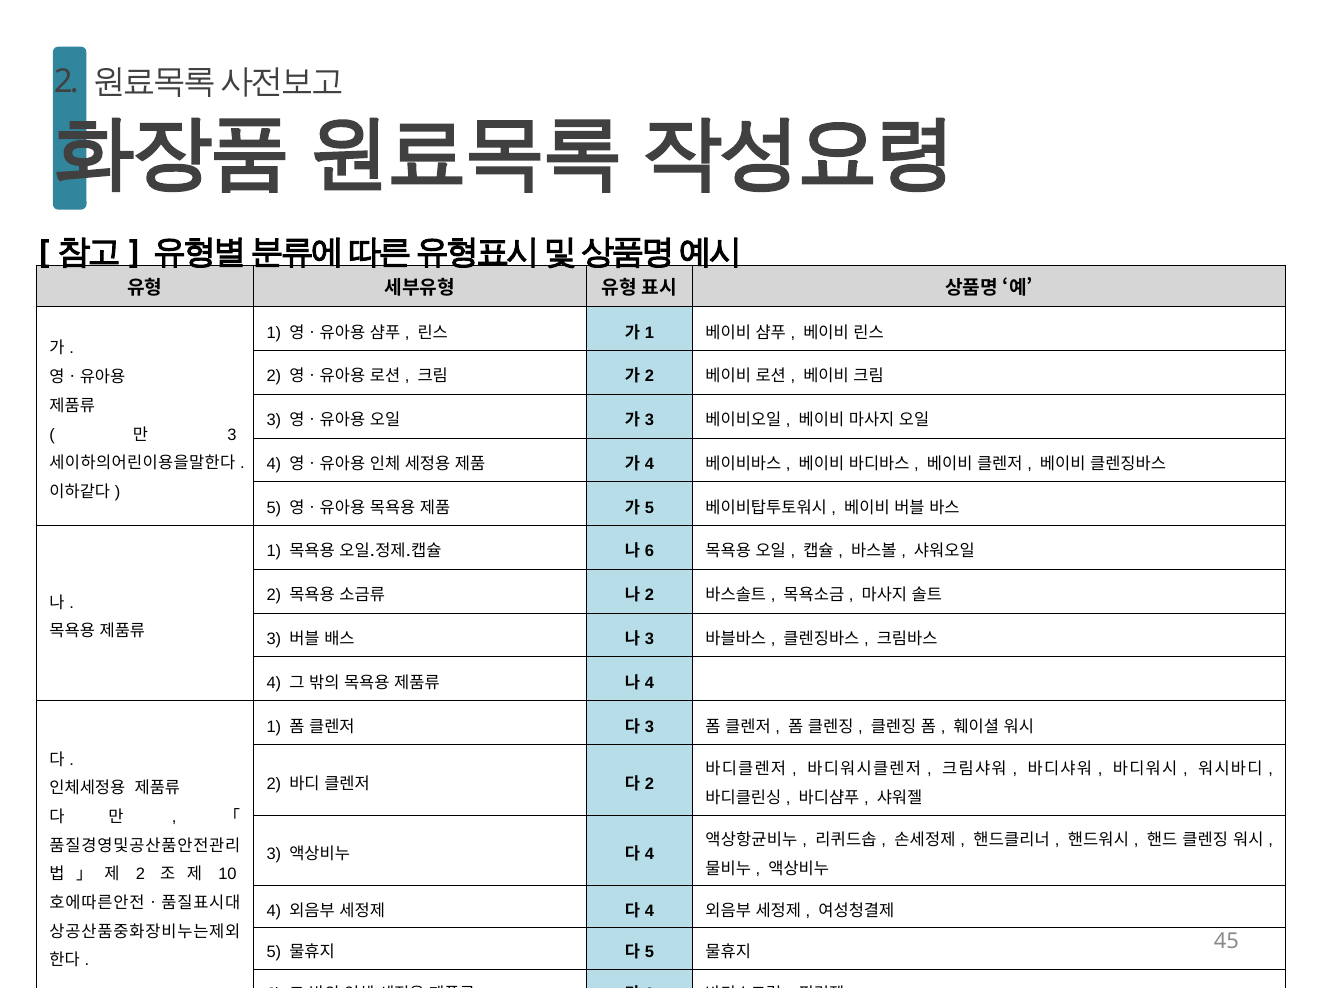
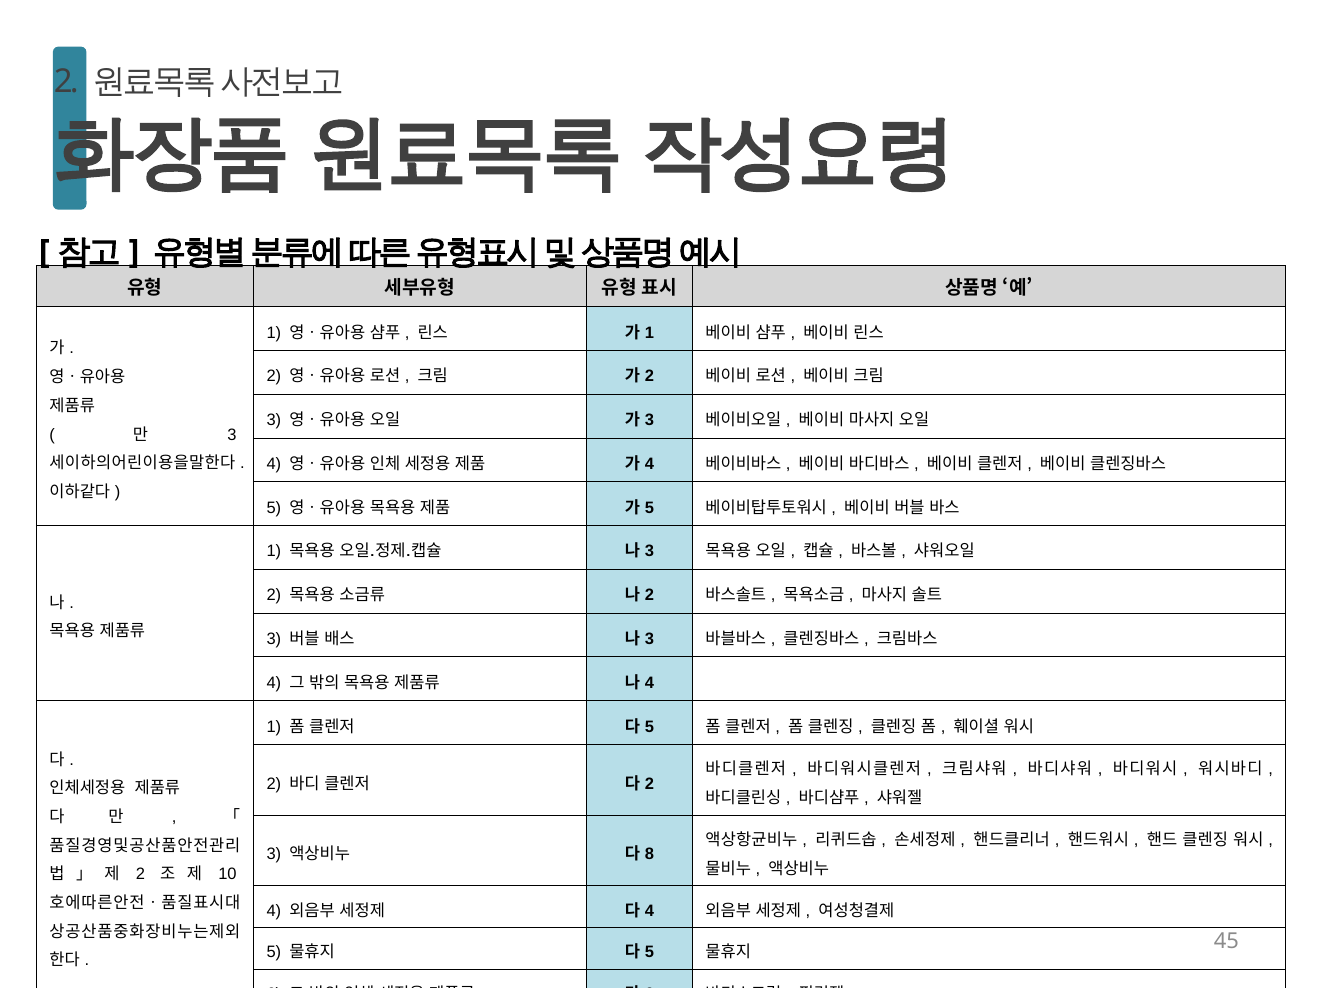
6: 6 -> 3 (649, 552)
3: 3 -> 5 (649, 727)
4: 4 -> 8 (649, 855)
